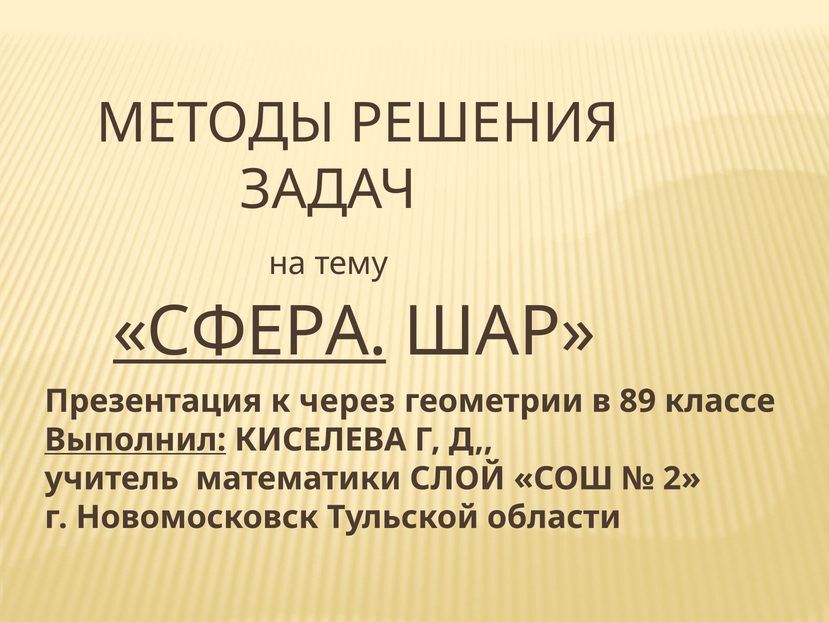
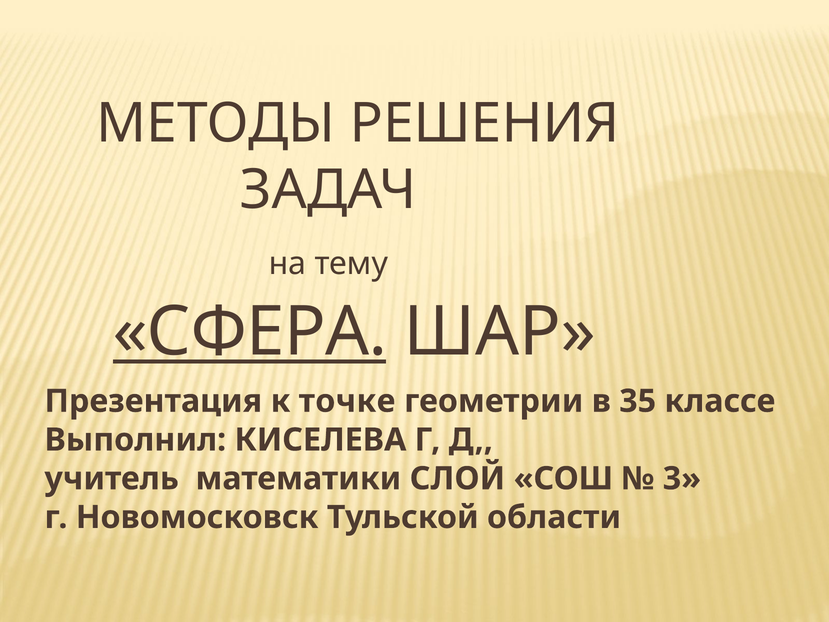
через: через -> точке (347, 401)
89: 89 -> 35 (638, 401)
Выполнил underline: present -> none (135, 440)
2: 2 -> 3 (682, 478)
